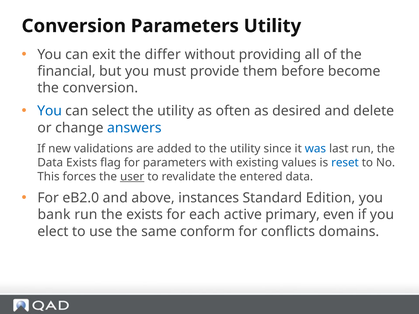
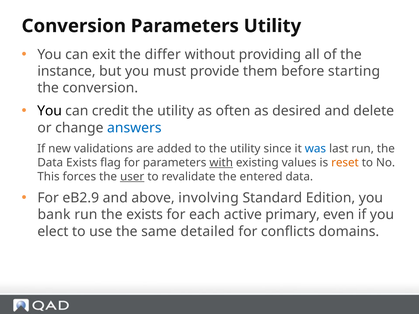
financial: financial -> instance (66, 71)
become: become -> starting (354, 71)
You colour: blue -> black (50, 111)
select: select -> credit (110, 111)
with underline: none -> present (221, 163)
reset colour: blue -> orange (345, 163)
eB2.0: eB2.0 -> eB2.9 (81, 198)
instances: instances -> involving (209, 198)
conform: conform -> detailed (207, 232)
